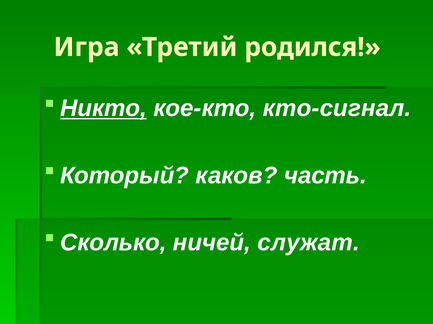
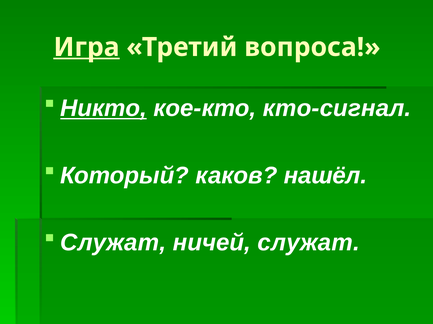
Игра underline: none -> present (86, 47)
родился: родился -> вопроса (312, 47)
часть: часть -> нашёл (326, 176)
Сколько: Сколько -> Служат (113, 243)
